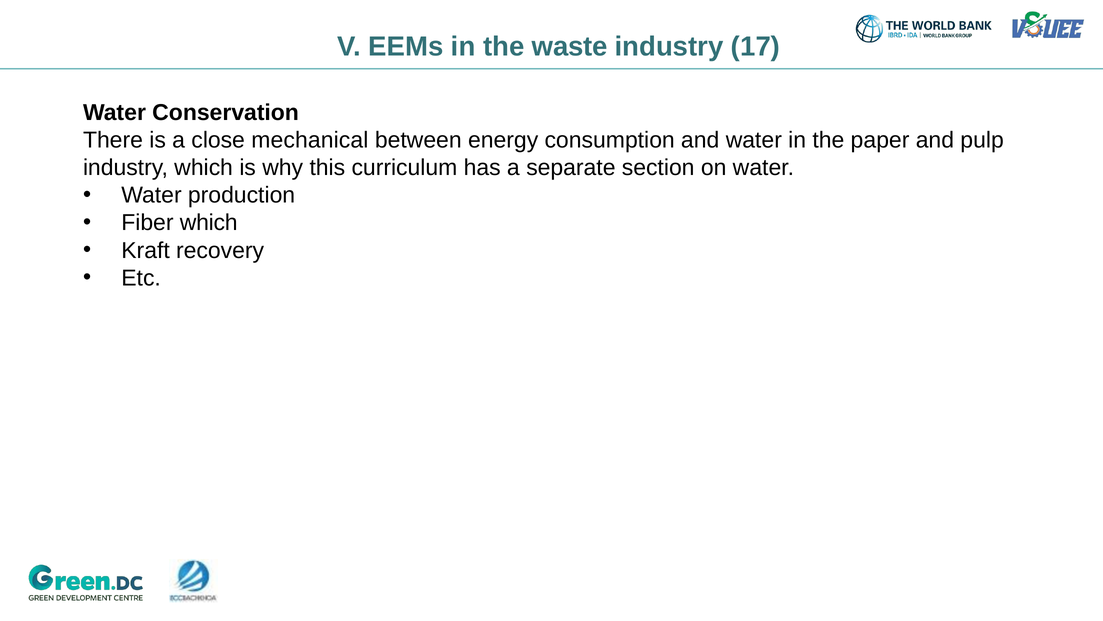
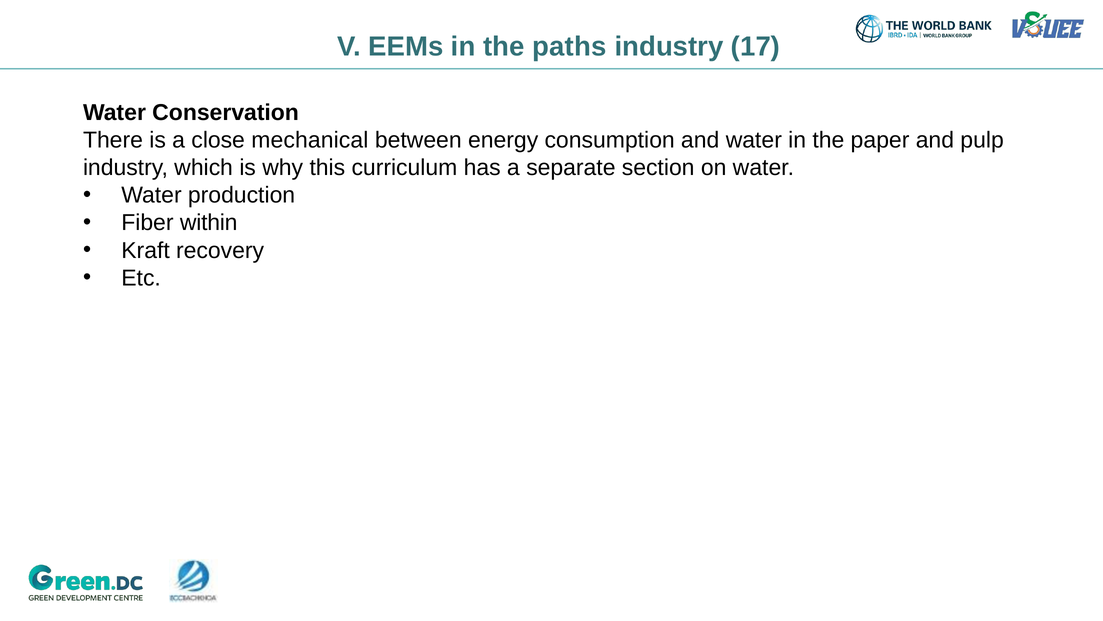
waste: waste -> paths (569, 47)
Fiber which: which -> within (209, 223)
